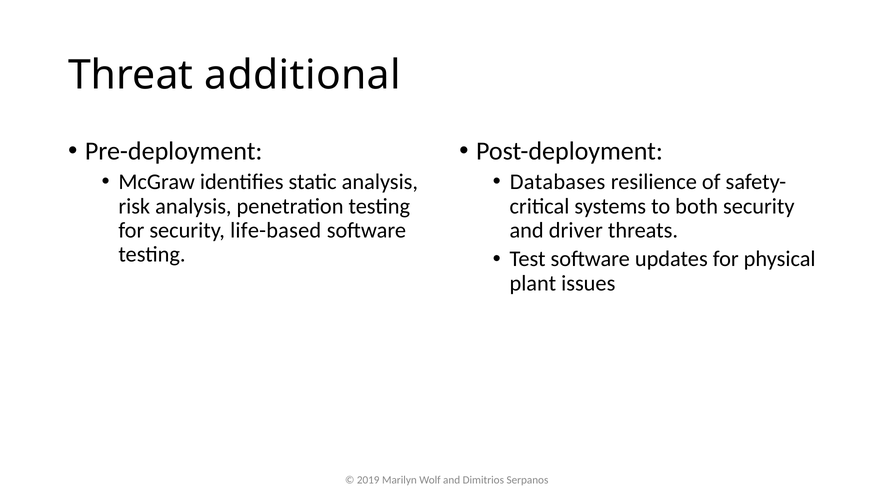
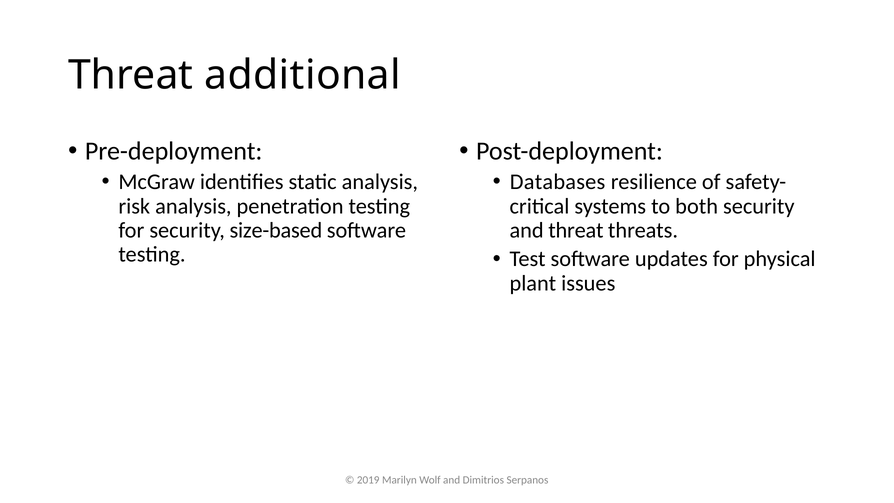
life-based: life-based -> size-based (276, 230)
and driver: driver -> threat (576, 230)
